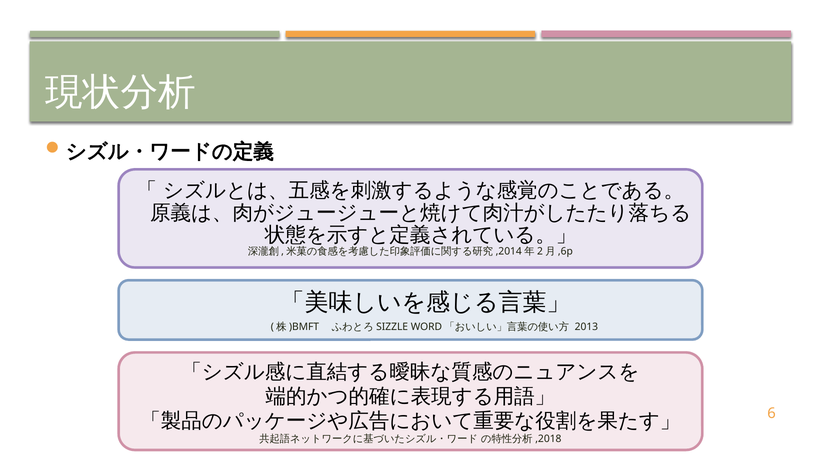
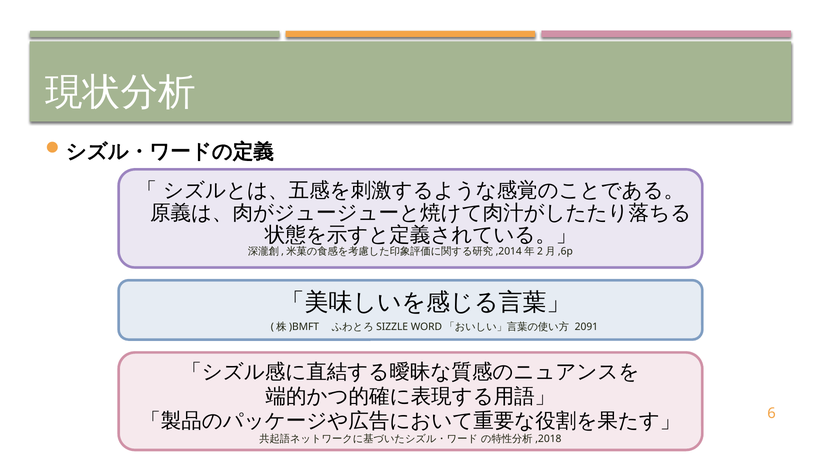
2013: 2013 -> 2091 (586, 327)
